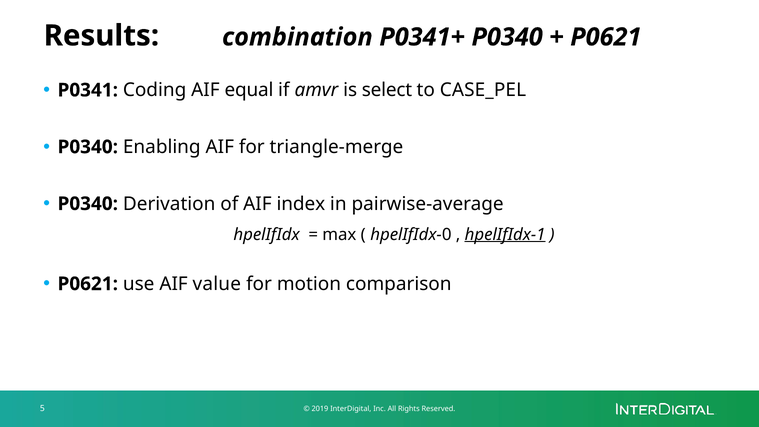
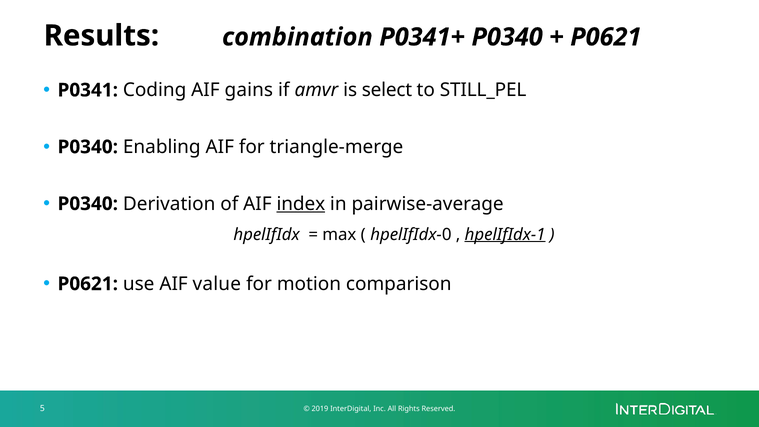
equal: equal -> gains (249, 90)
CASE_PEL: CASE_PEL -> STILL_PEL (483, 90)
index underline: none -> present (301, 204)
